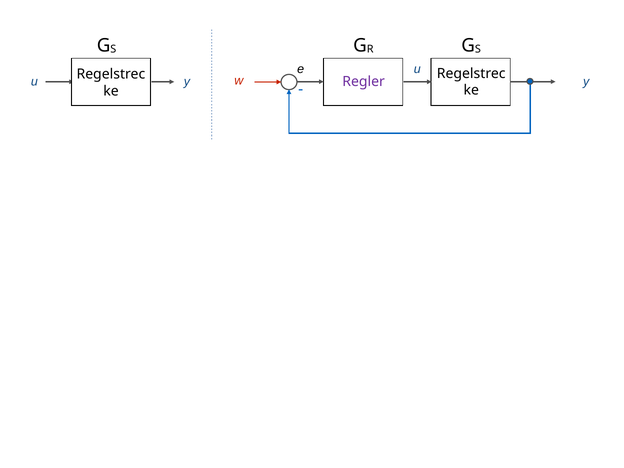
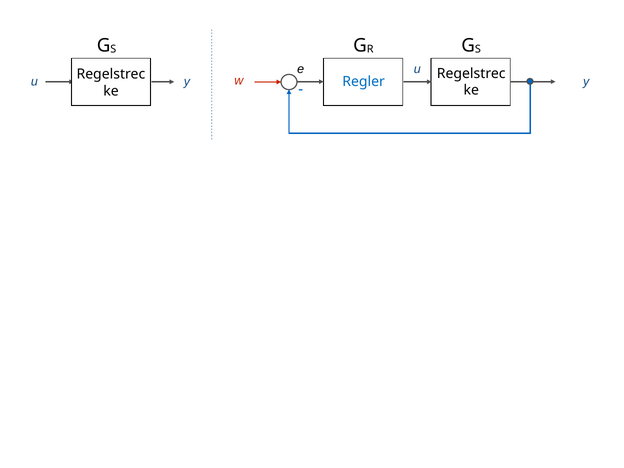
Regler colour: purple -> blue (364, 82)
